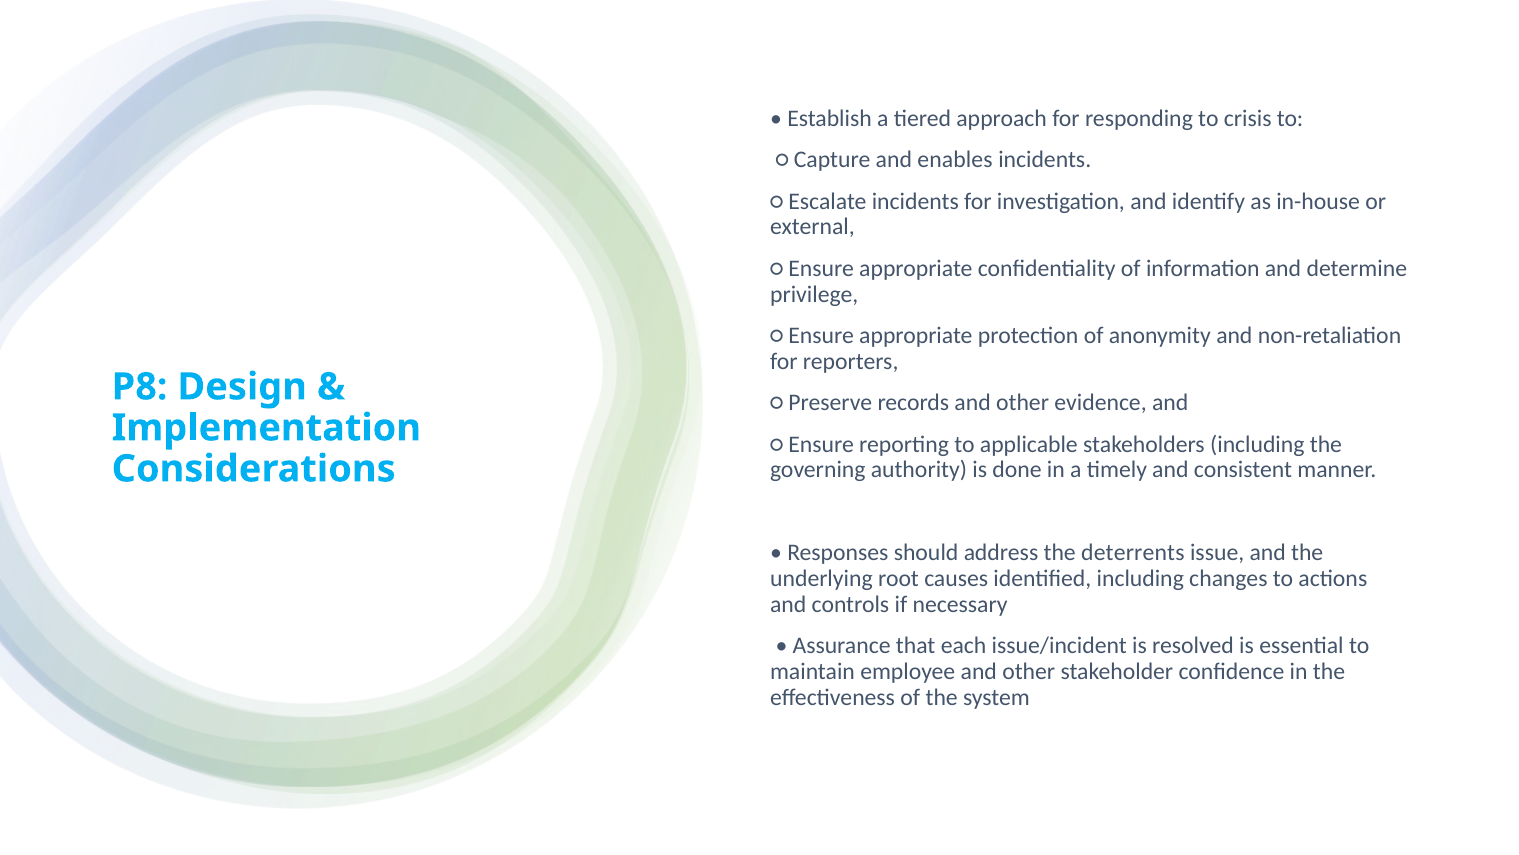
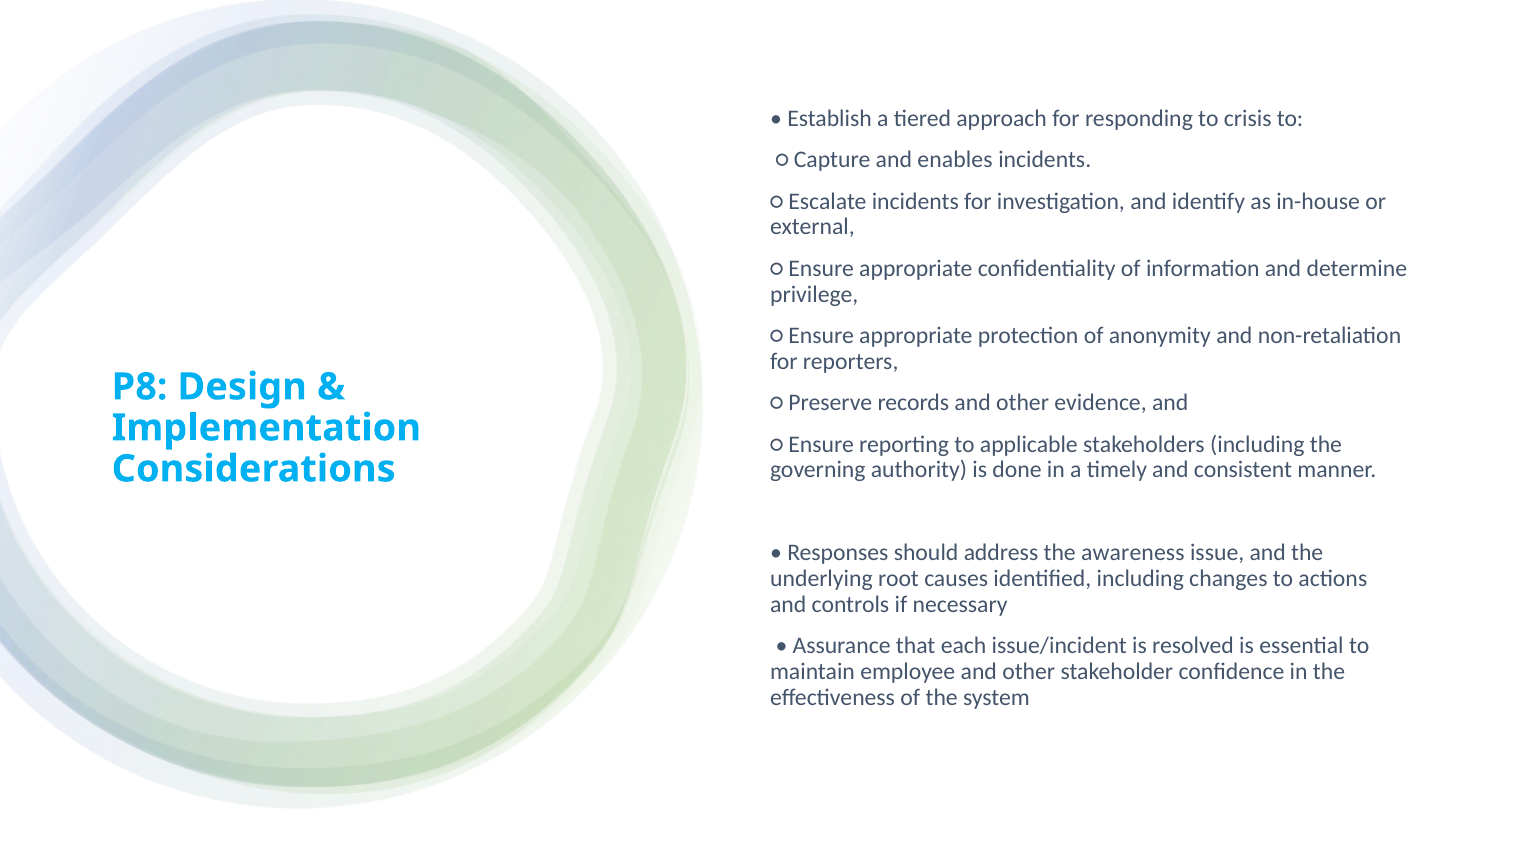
deterrents: deterrents -> awareness (1133, 553)
